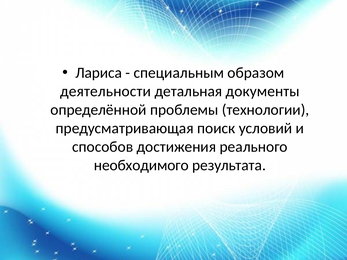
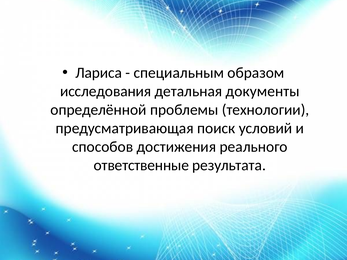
деятельности: деятельности -> исследования (106, 91)
необходимого: необходимого -> ответственные (141, 165)
